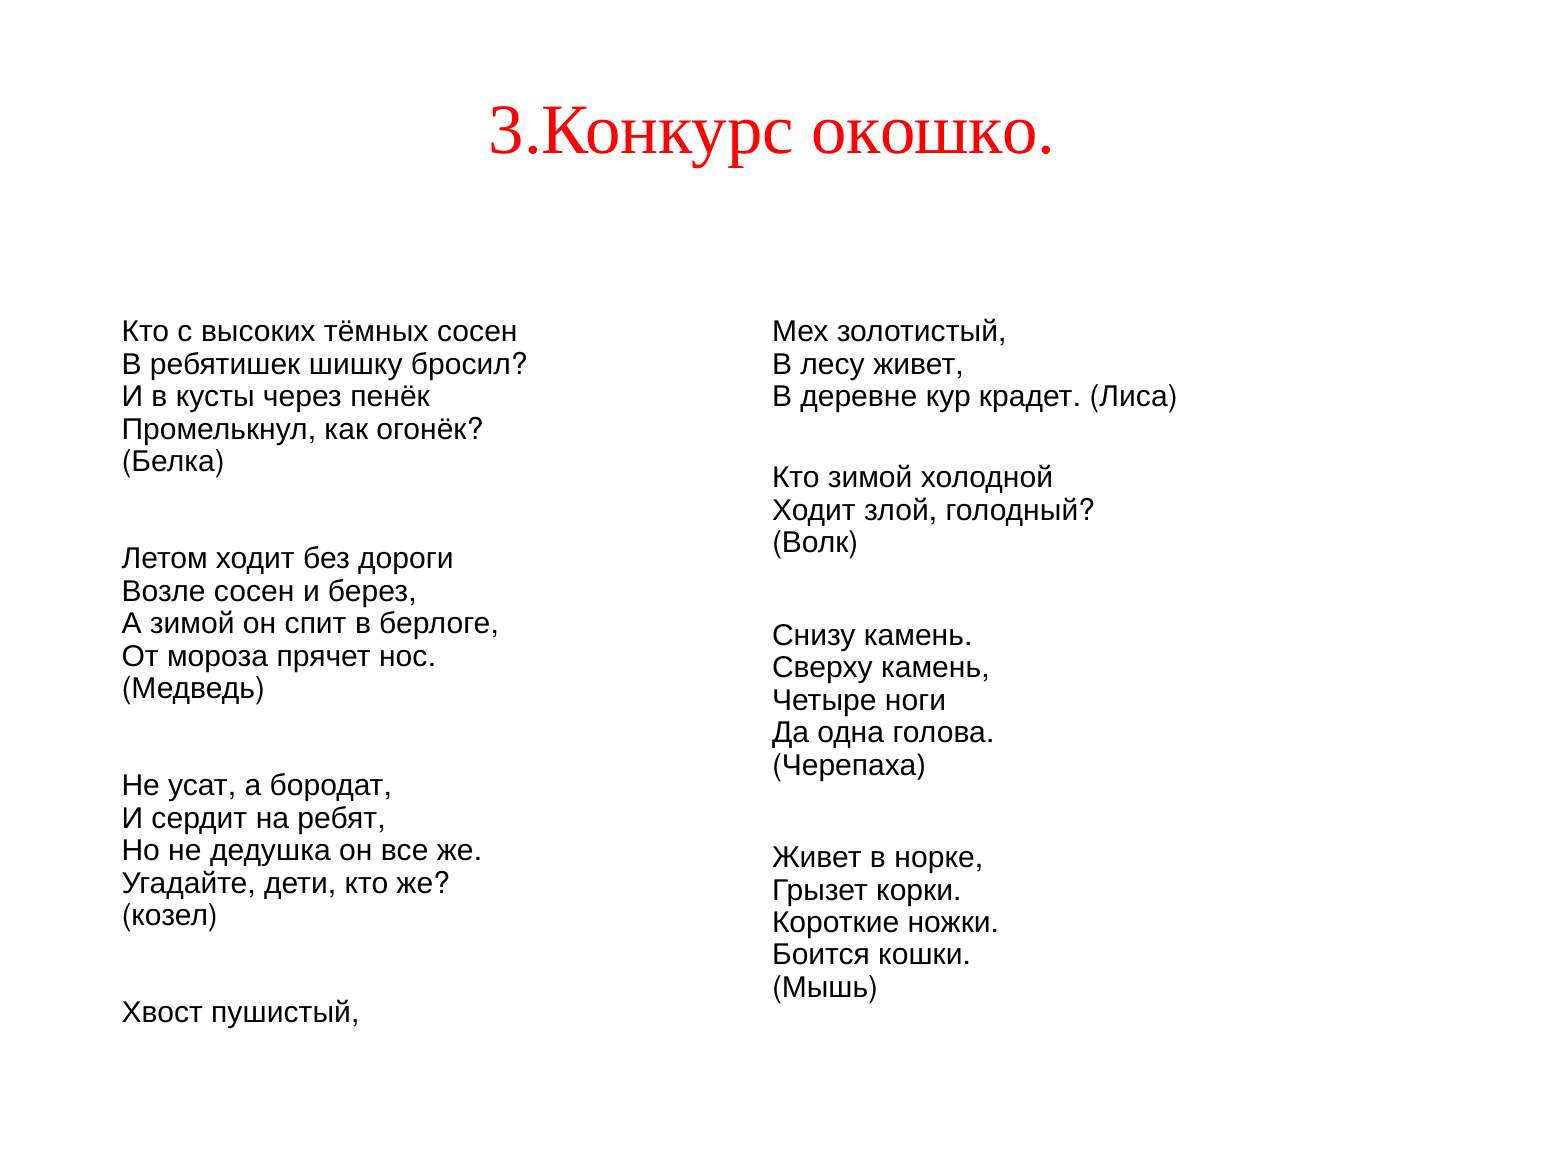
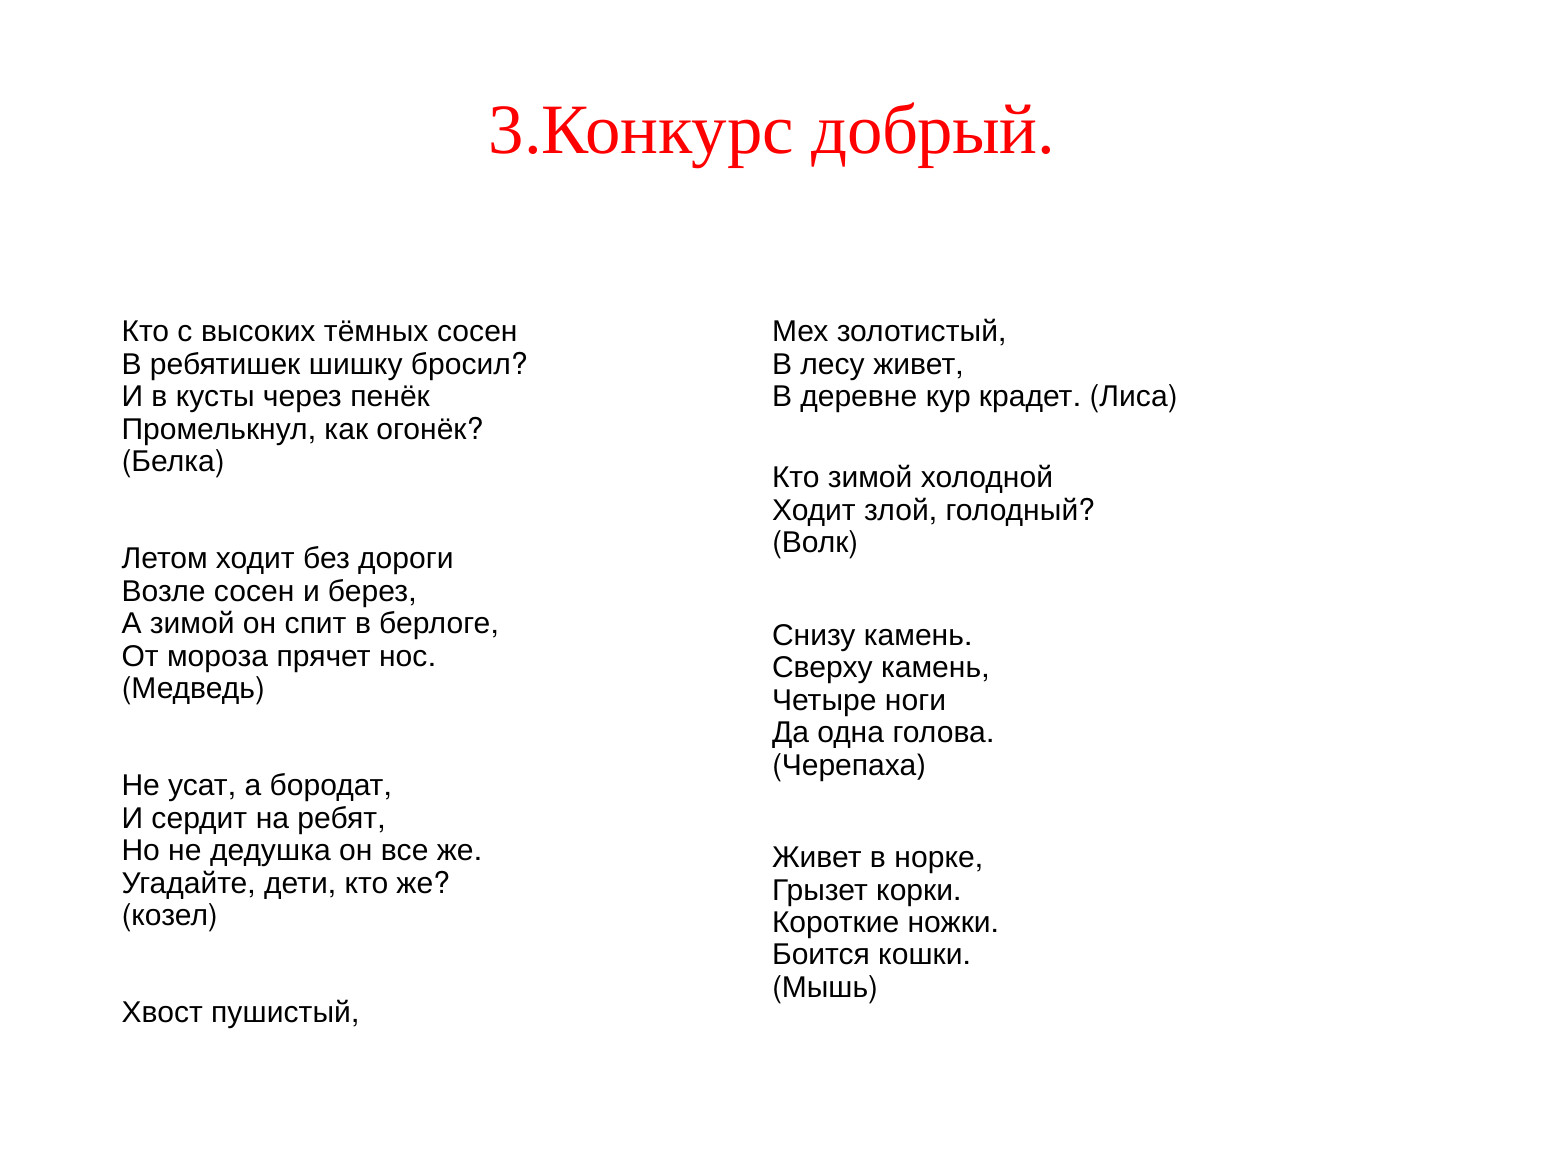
окошко: окошко -> добрый (933, 131)
